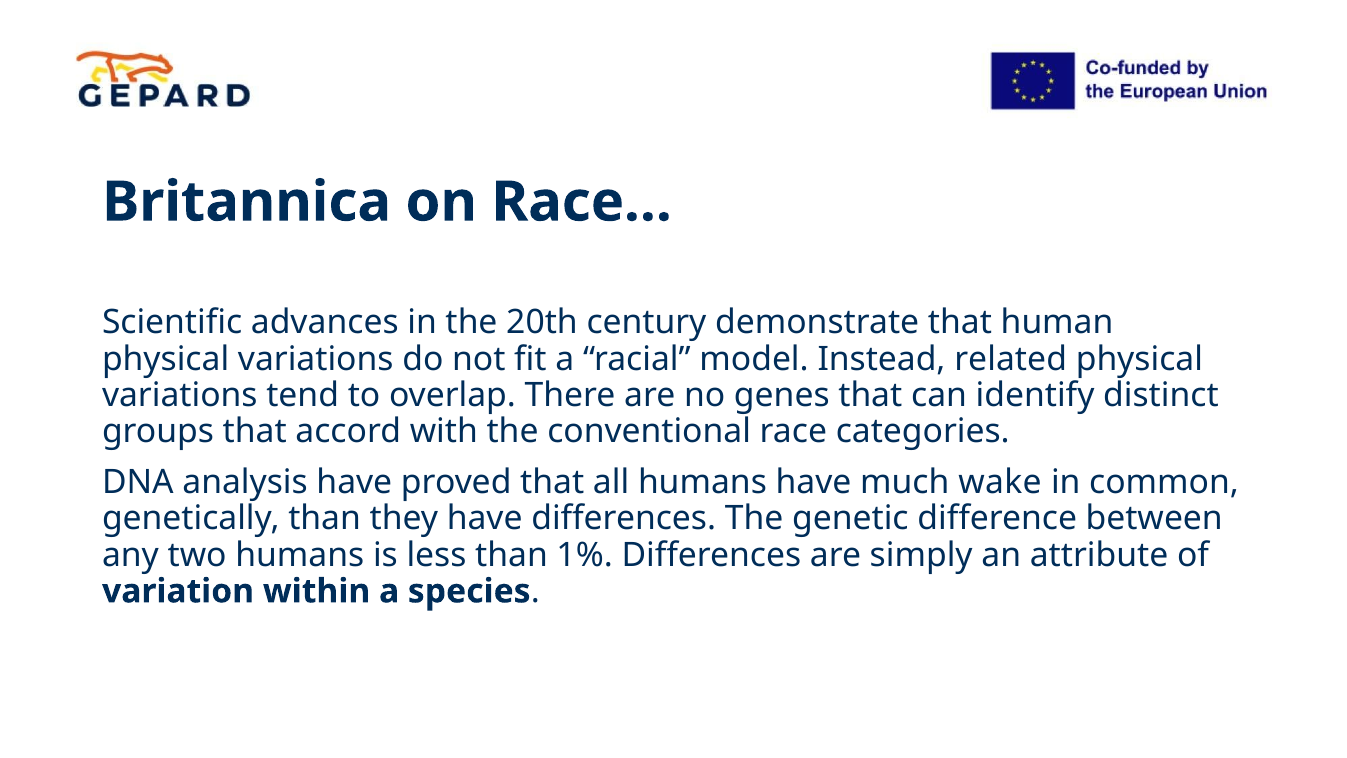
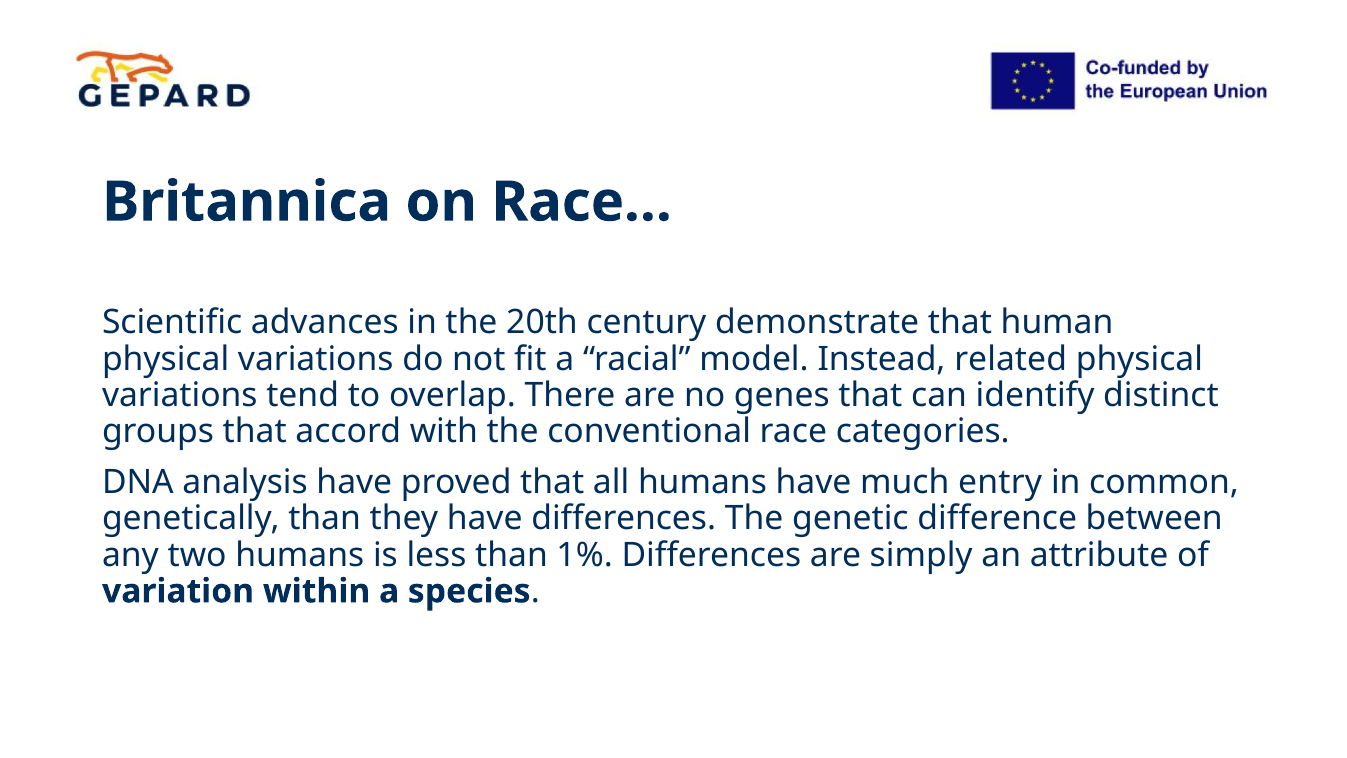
wake: wake -> entry (1000, 482)
